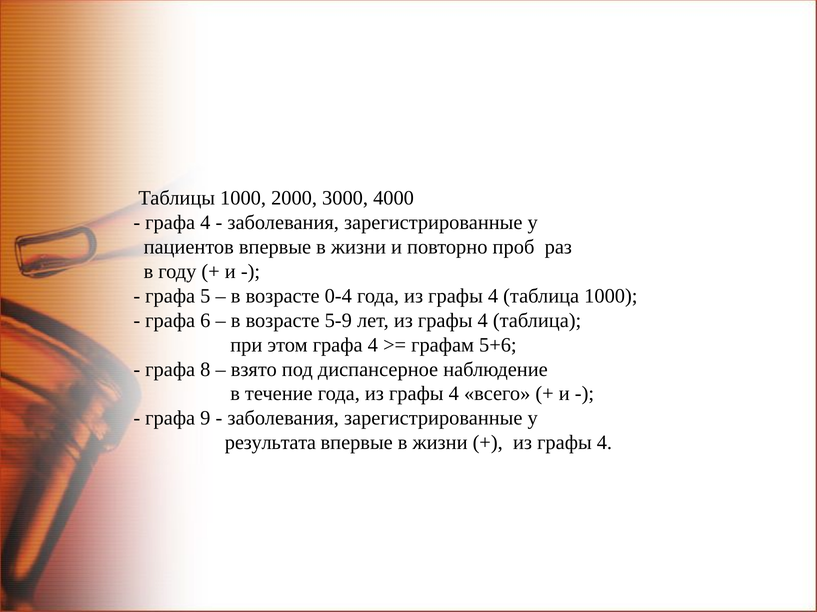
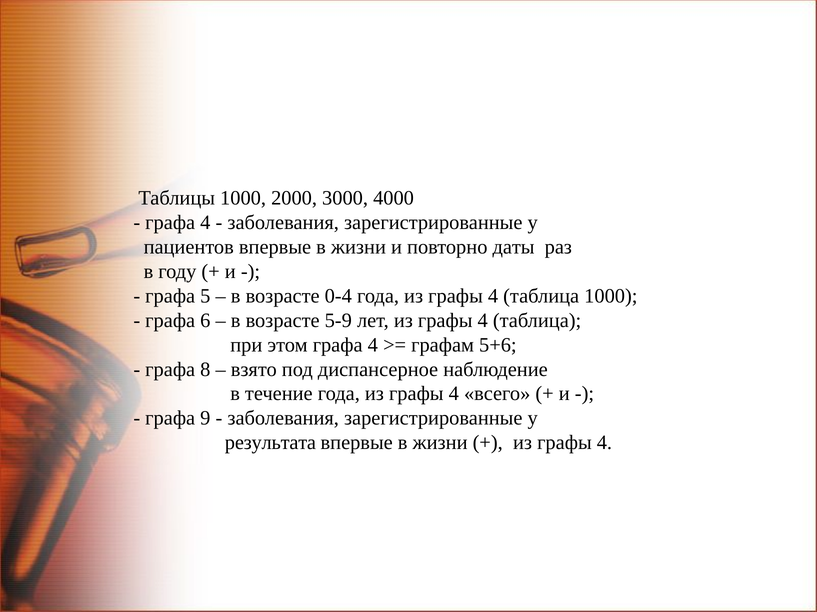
проб: проб -> даты (514, 247)
